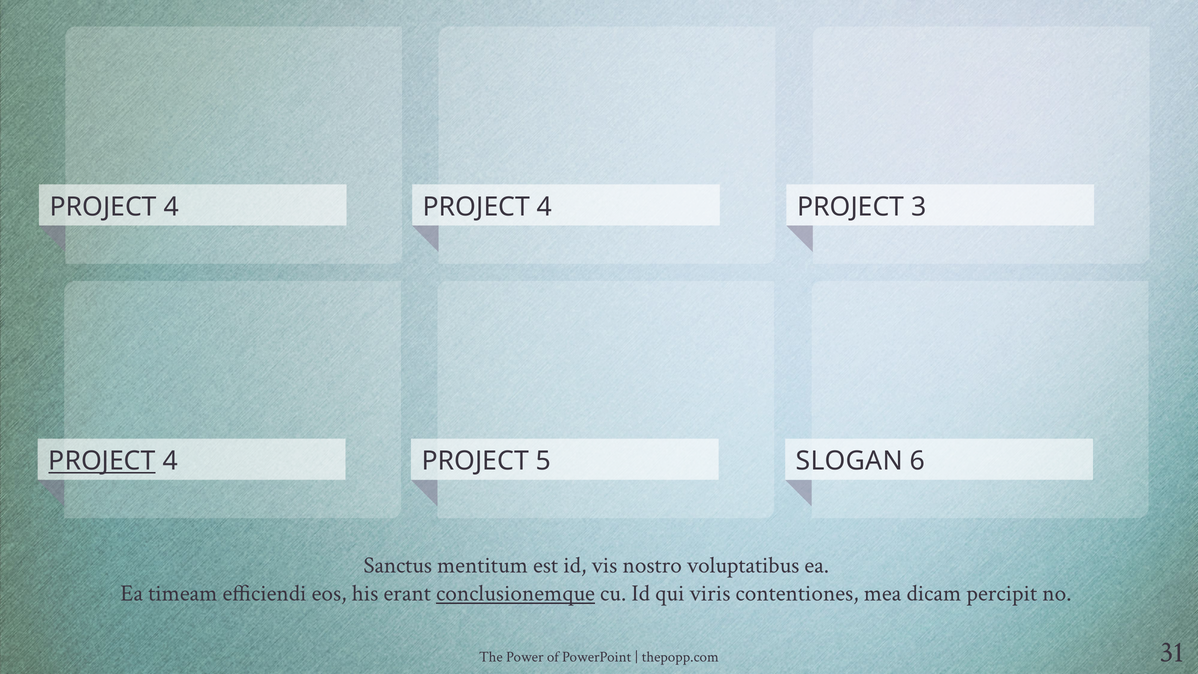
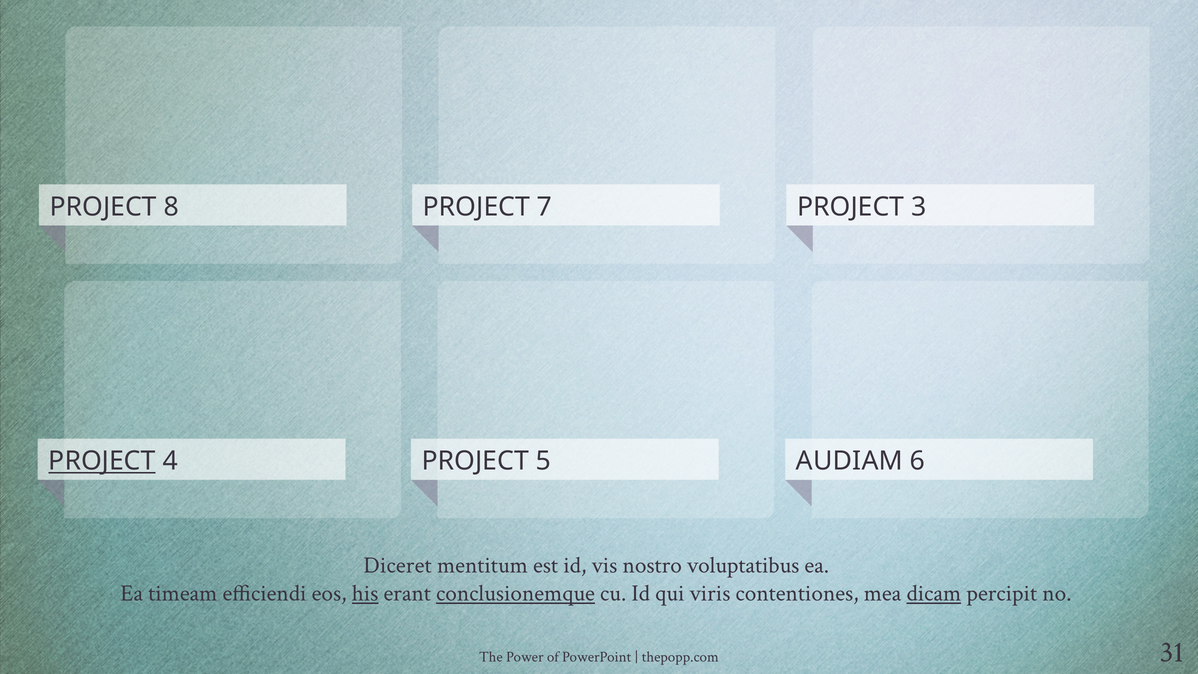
4: 4 -> 8 (171, 207)
4: 4 -> 7 (545, 207)
SLOGAN: SLOGAN -> AUDIAM (849, 461)
Sanctus: Sanctus -> Diceret (398, 565)
his underline: none -> present (365, 593)
dicam underline: none -> present (934, 593)
